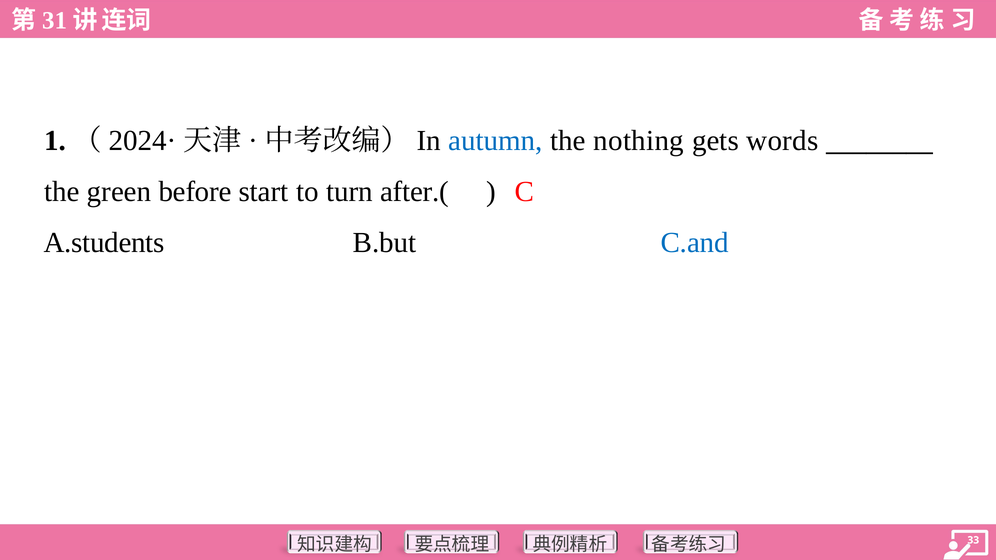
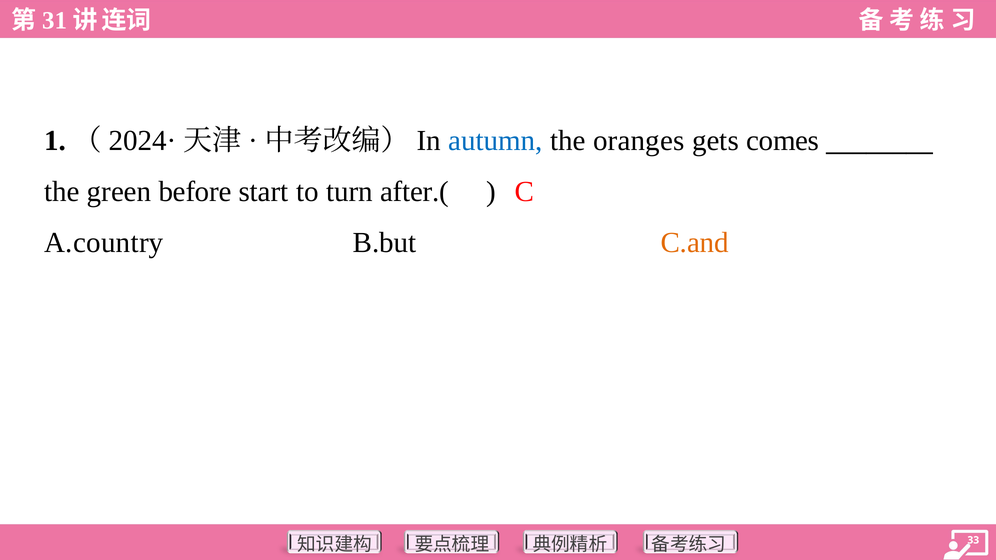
nothing: nothing -> oranges (639, 141)
words: words -> comes (783, 141)
A.students: A.students -> A.country (104, 243)
C.and colour: blue -> orange (695, 243)
